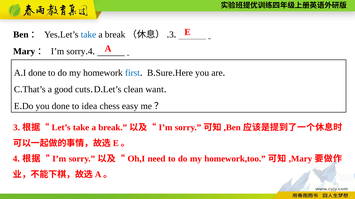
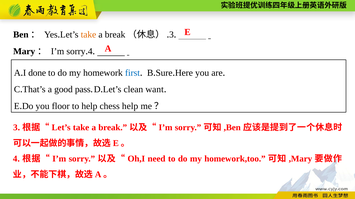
take colour: blue -> orange (88, 35)
cuts: cuts -> pass (83, 90)
you done: done -> floor (61, 106)
to idea: idea -> help (89, 106)
chess easy: easy -> help (130, 106)
